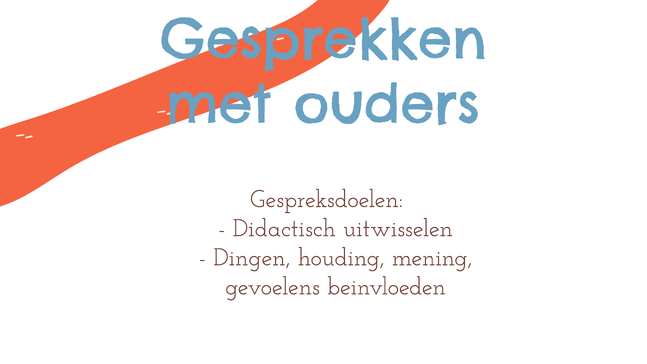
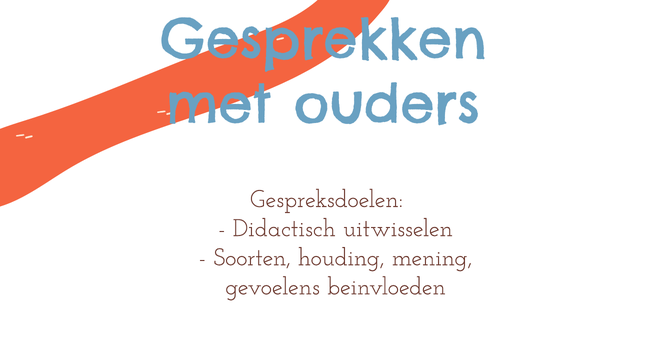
Dingen: Dingen -> Soorten (252, 257)
